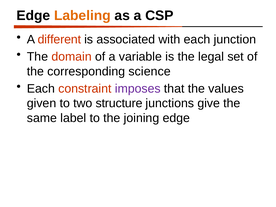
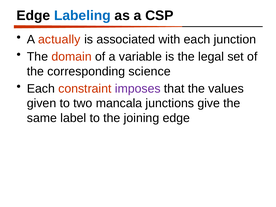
Labeling colour: orange -> blue (82, 15)
different: different -> actually (59, 40)
structure: structure -> mancala (119, 103)
